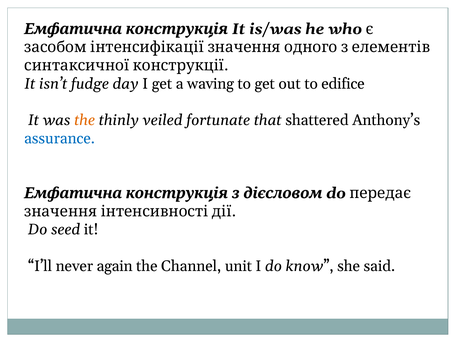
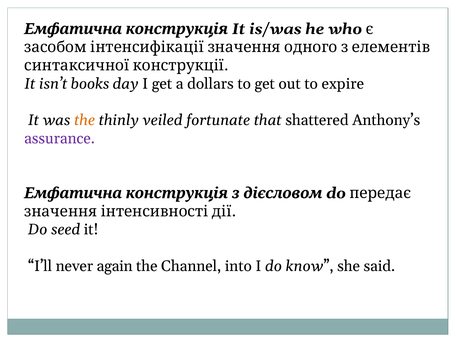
fudge: fudge -> books (90, 84)
waving: waving -> dollars (210, 84)
edifice: edifice -> expire (343, 84)
assurance colour: blue -> purple (60, 138)
unit: unit -> into (238, 266)
